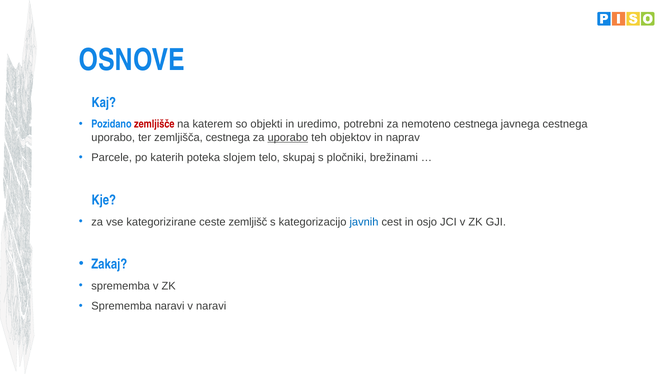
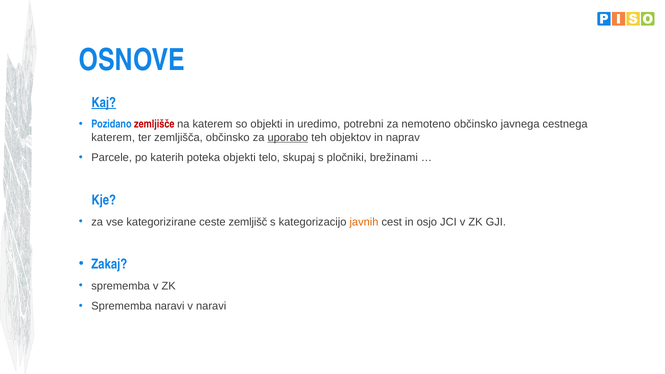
Kaj underline: none -> present (104, 103)
nemoteno cestnega: cestnega -> občinsko (476, 124)
uporabo: uporabo -> katerem (113, 138)
zemljišča cestnega: cestnega -> občinsko (228, 138)
poteka slojem: slojem -> objekti (239, 158)
javnih colour: blue -> orange (364, 222)
